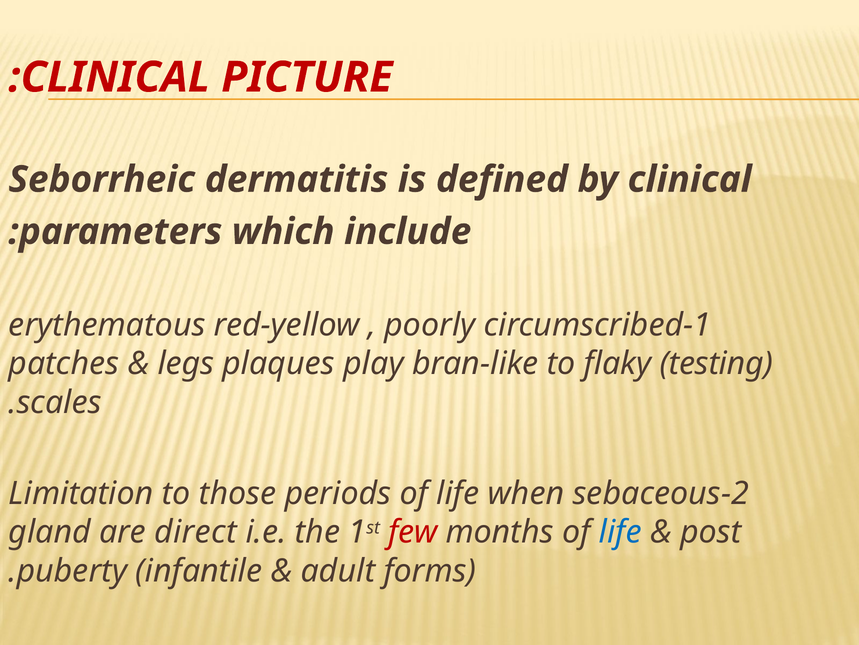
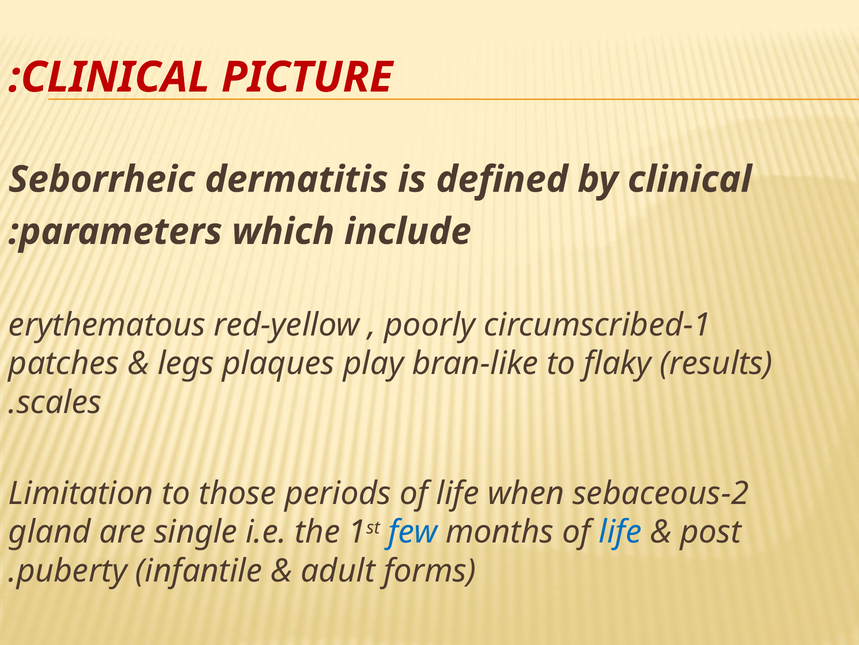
testing: testing -> results (716, 363)
direct: direct -> single (196, 532)
few colour: red -> blue (413, 532)
